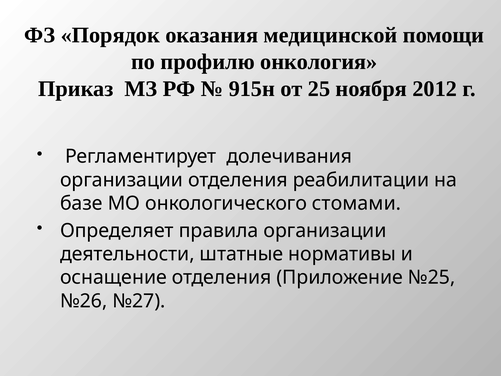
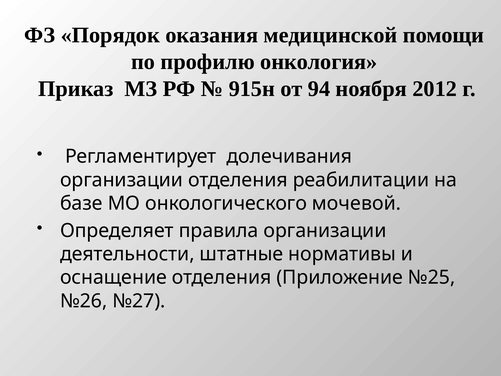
25: 25 -> 94 (319, 89)
стомами: стомами -> мочевой (357, 203)
